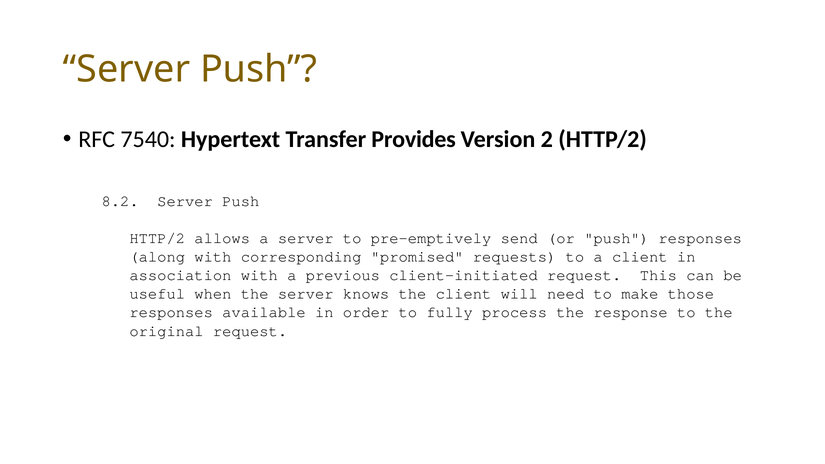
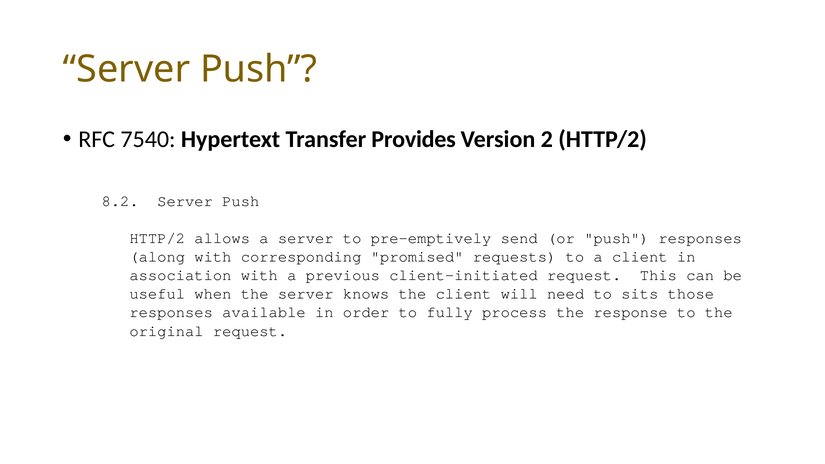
make: make -> sits (640, 294)
